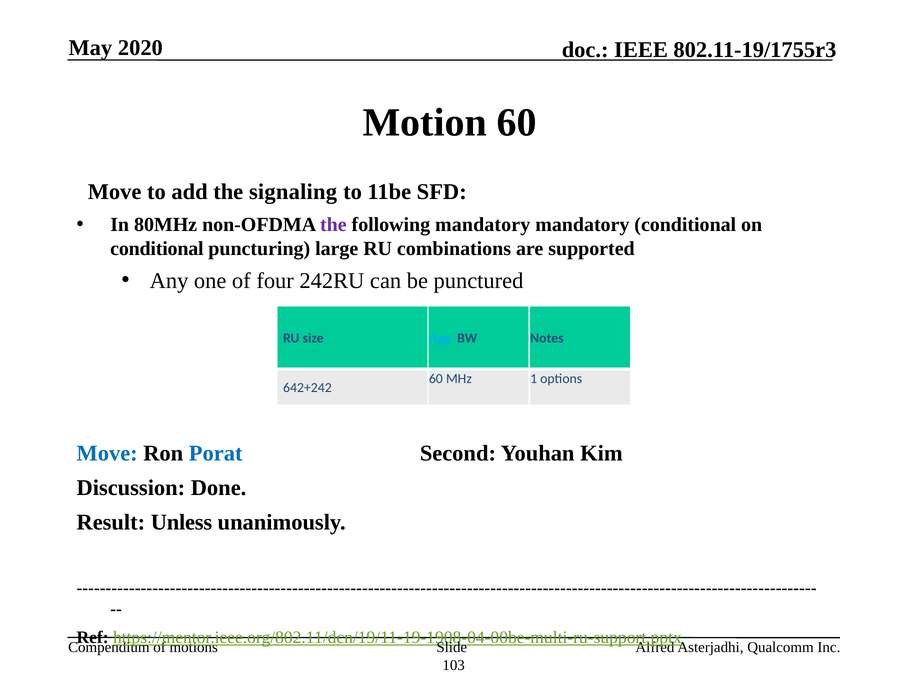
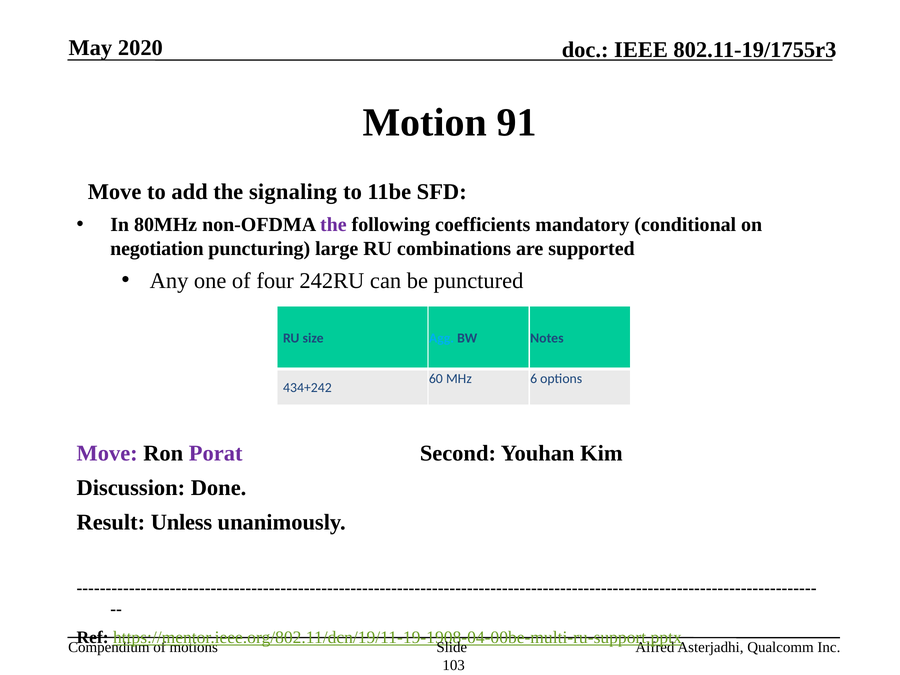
Motion 60: 60 -> 91 (517, 123)
following mandatory: mandatory -> coefficients (483, 225)
conditional: conditional -> negotiation (157, 249)
1: 1 -> 6 (534, 379)
642+242: 642+242 -> 434+242 (307, 388)
Move colour: blue -> purple (107, 453)
Porat colour: blue -> purple (216, 453)
